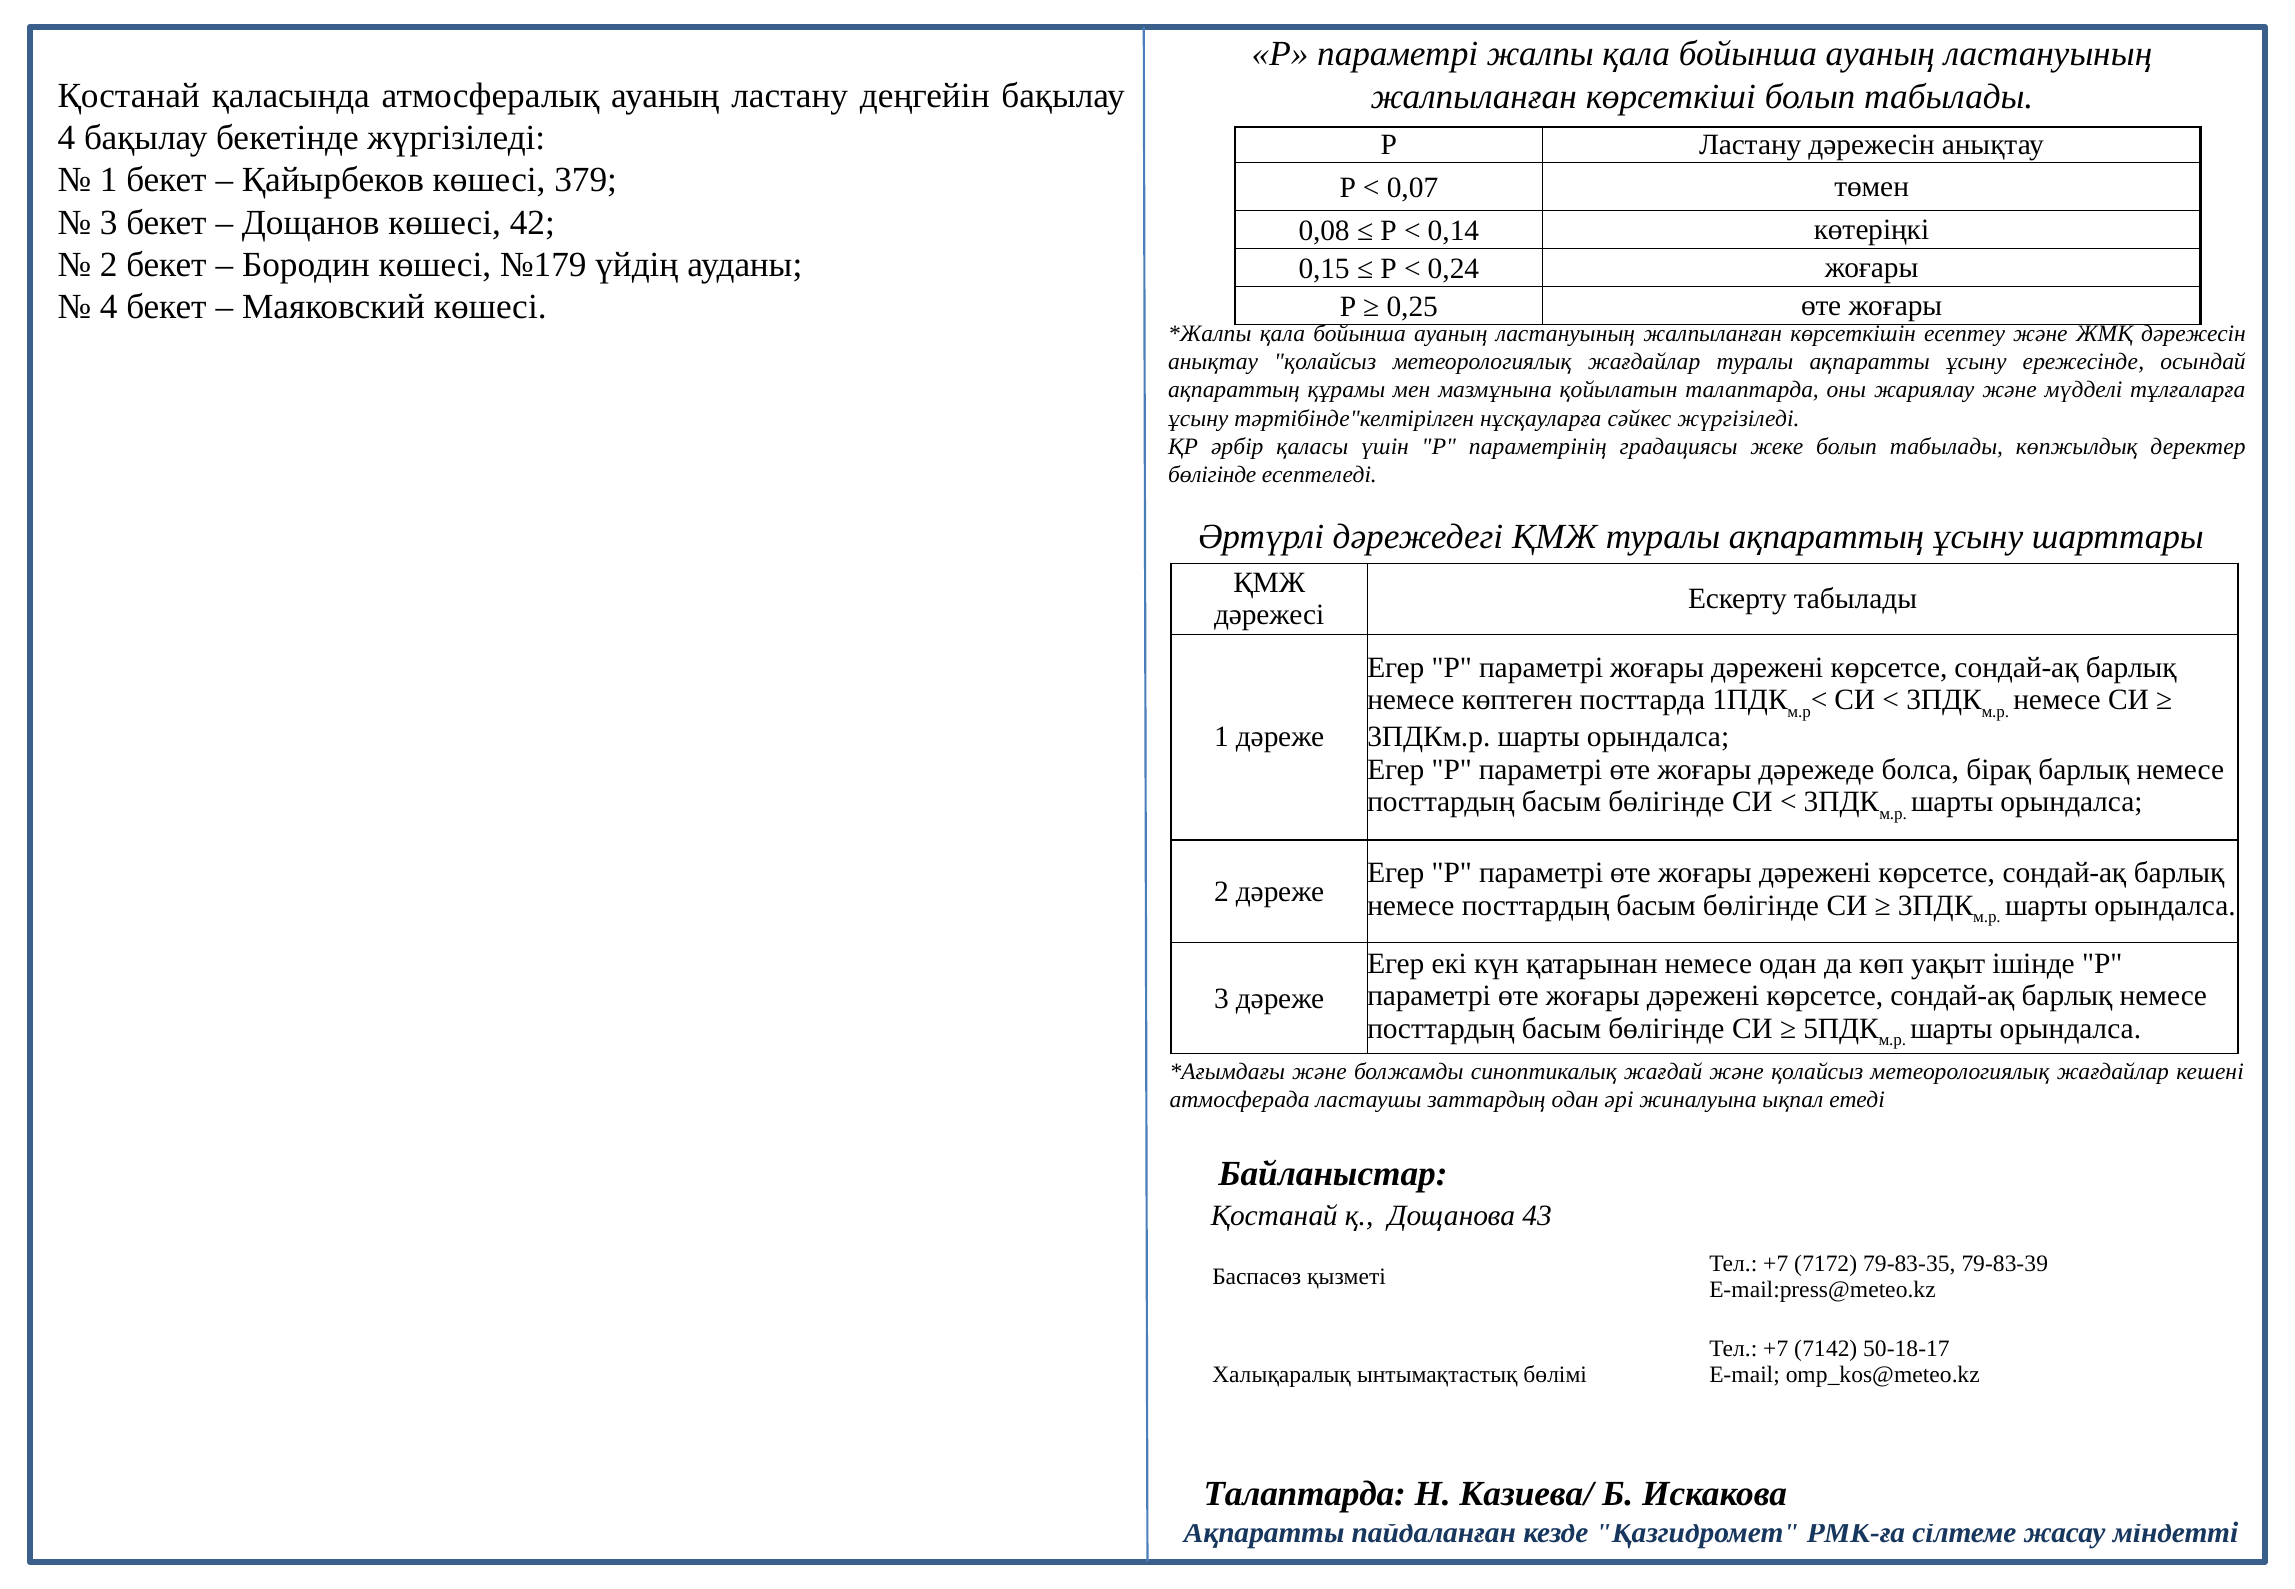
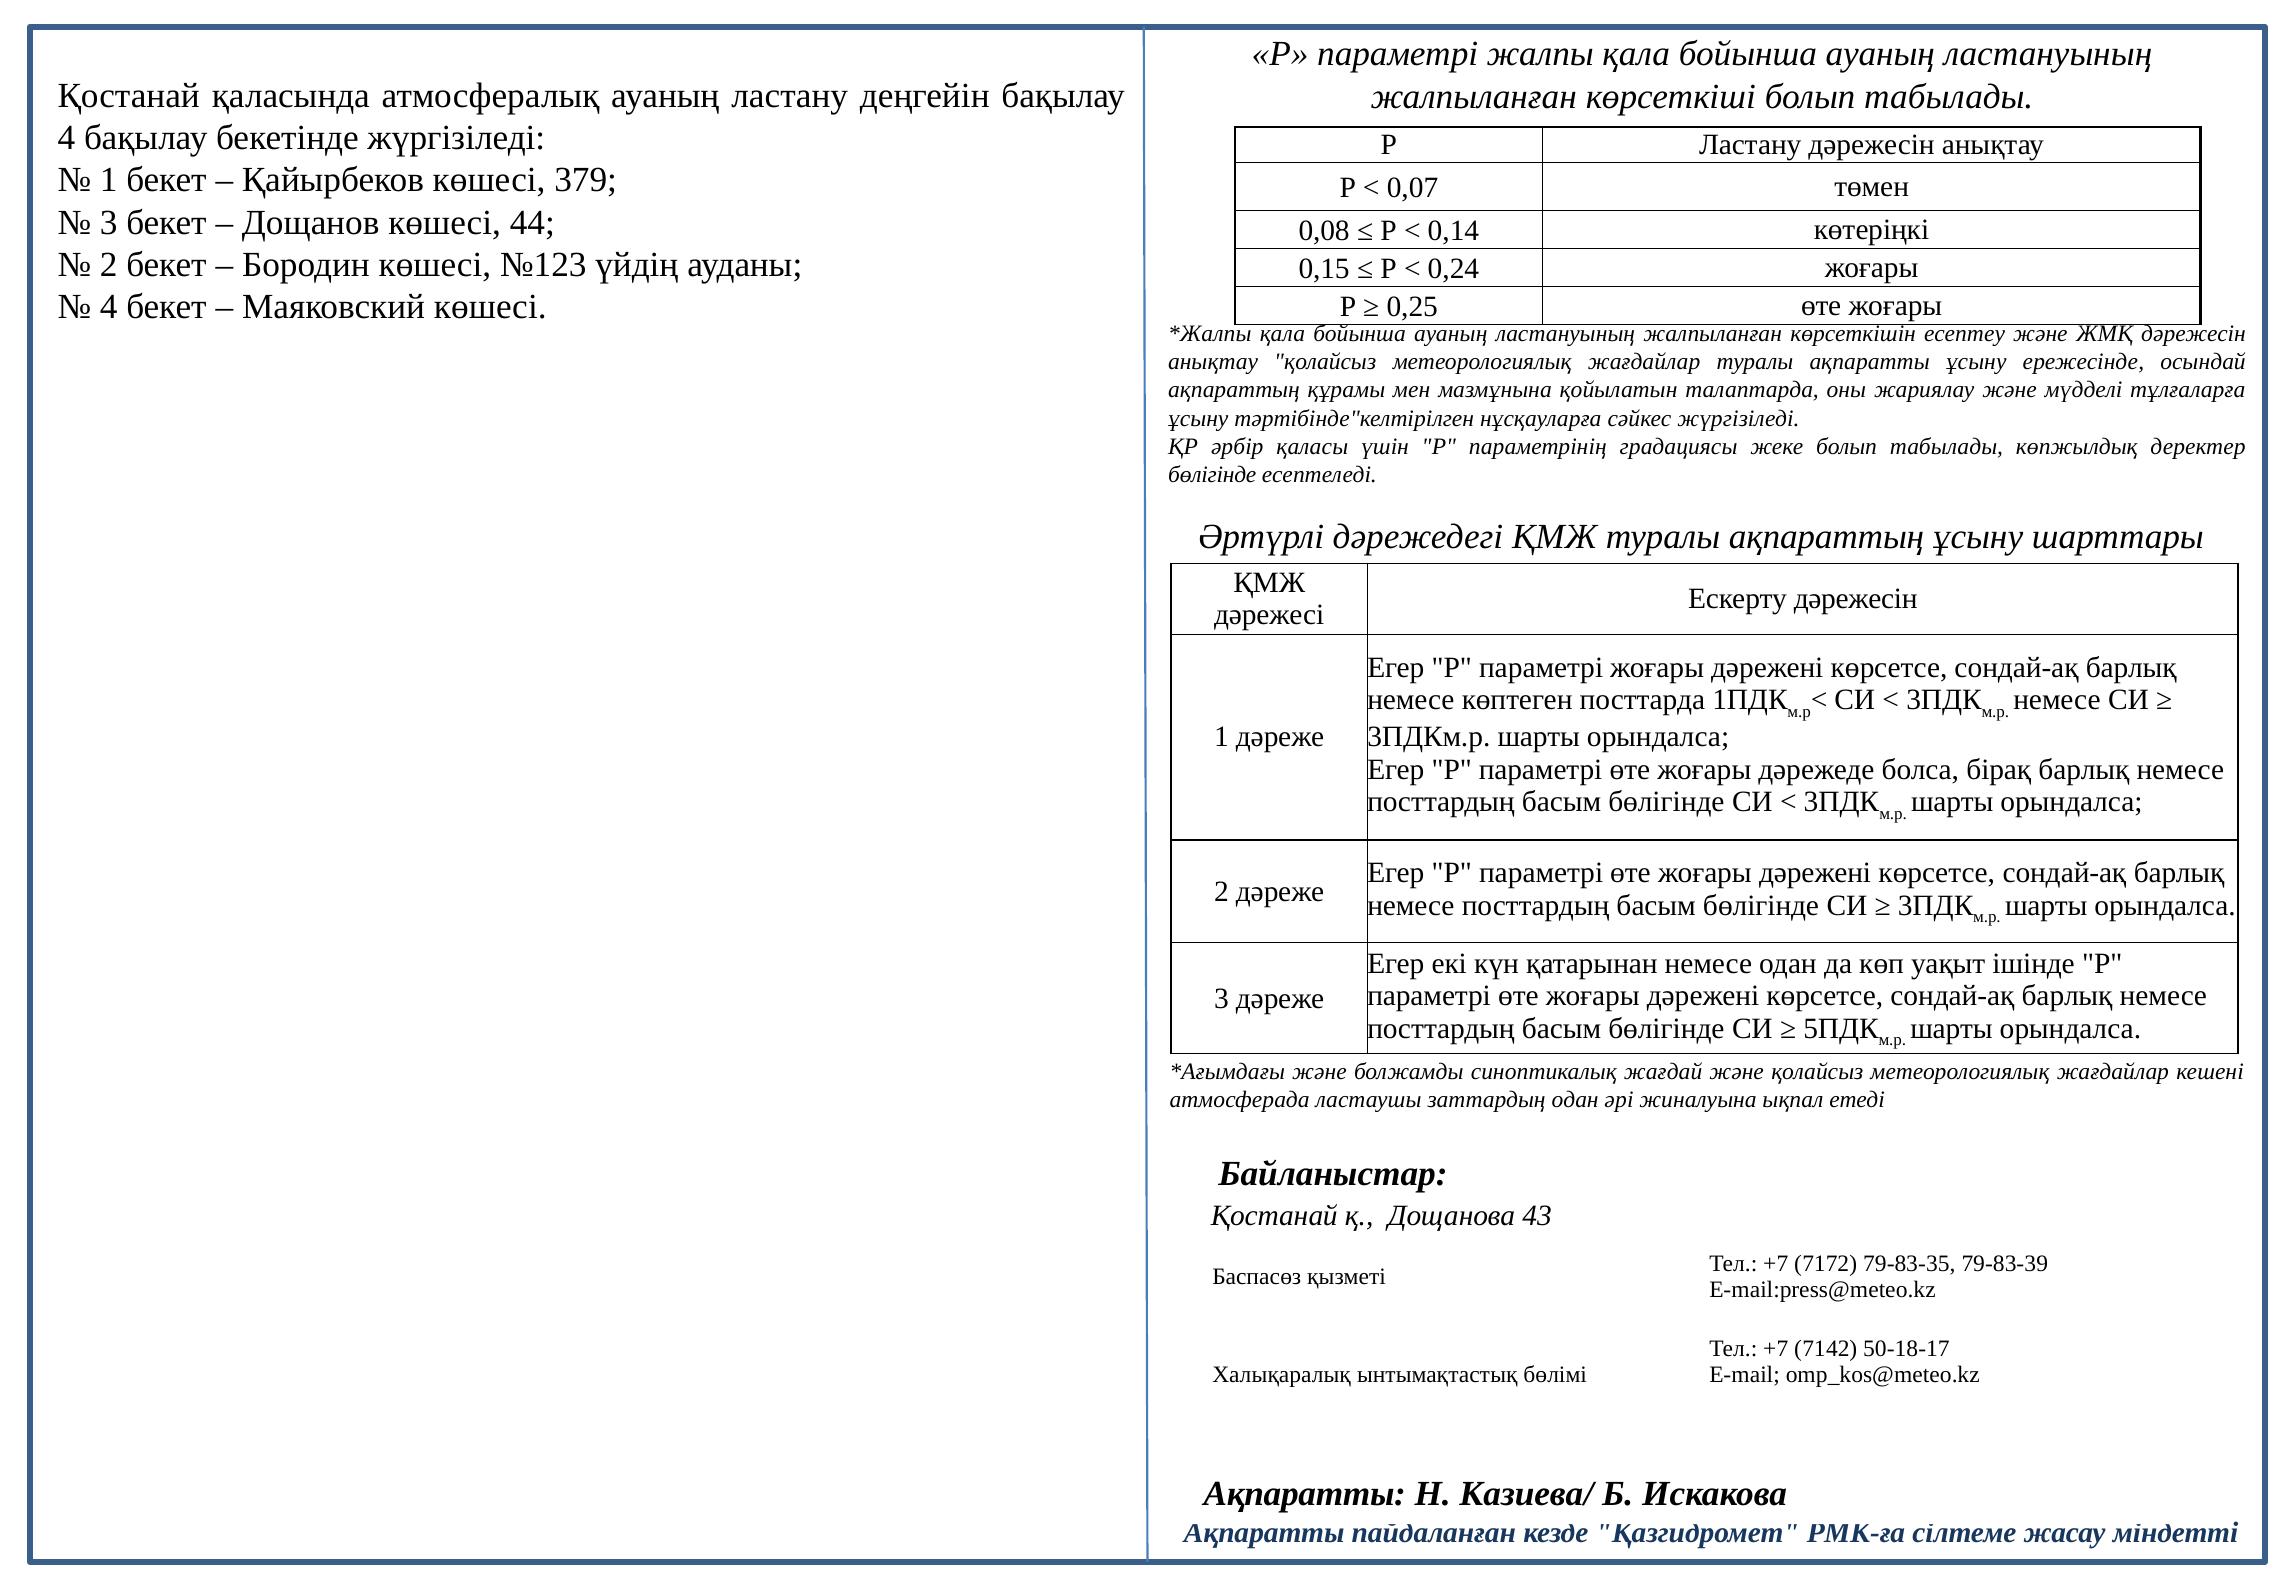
42: 42 -> 44 (532, 223)
№179: №179 -> №123 (543, 265)
Ескерту табылады: табылады -> дәрежесін (1856, 599)
Талаптарда: Талаптарда -> Ақпаратты (1305, 1494)
